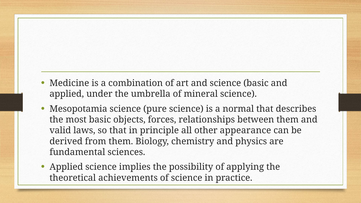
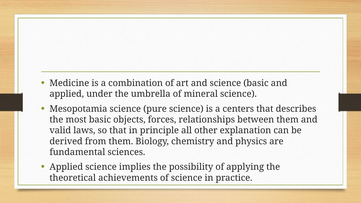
normal: normal -> centers (238, 109)
appearance: appearance -> explanation (245, 130)
